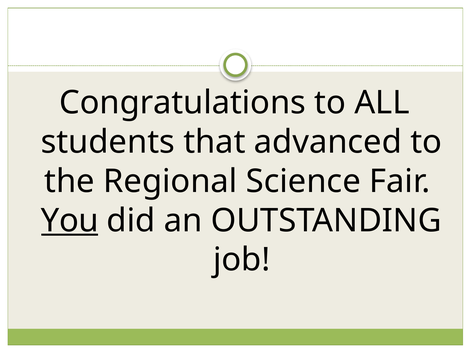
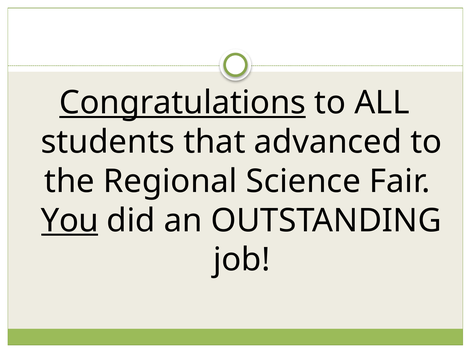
Congratulations underline: none -> present (183, 103)
